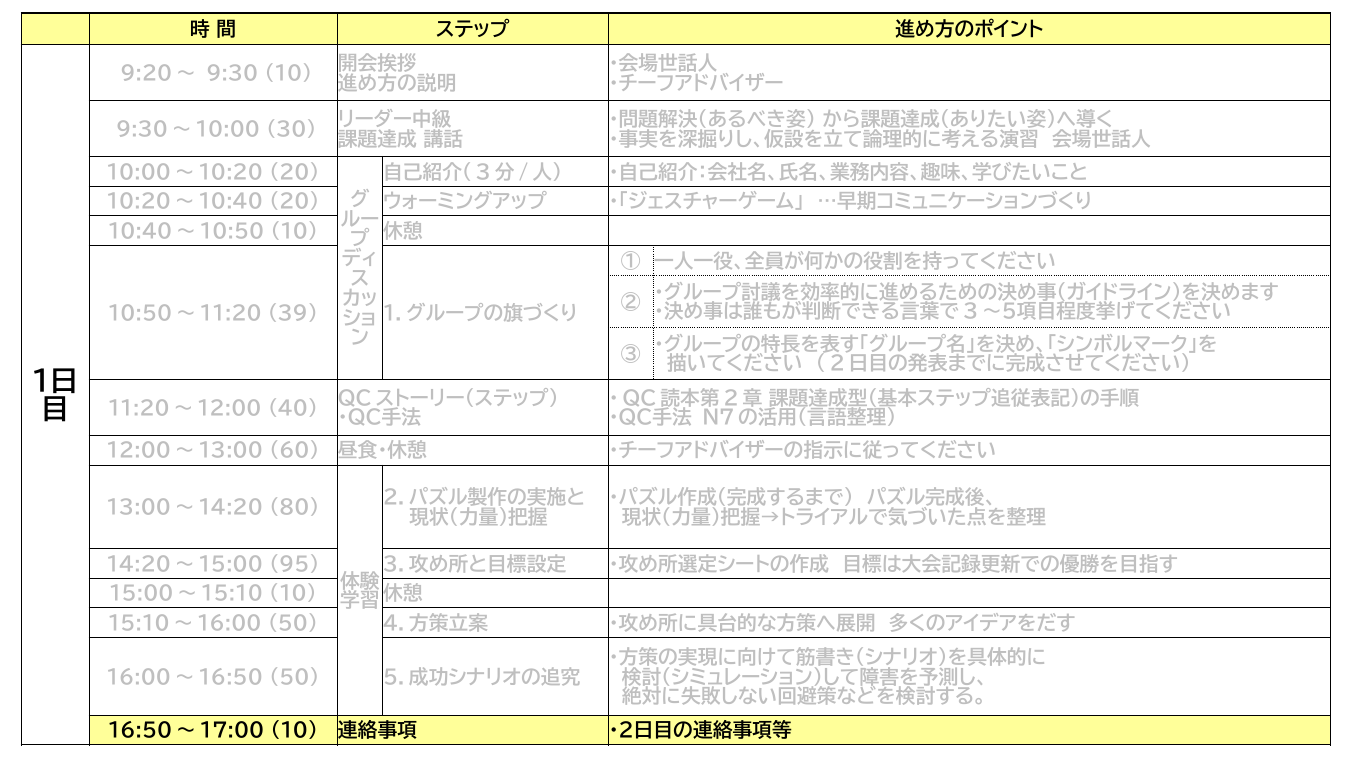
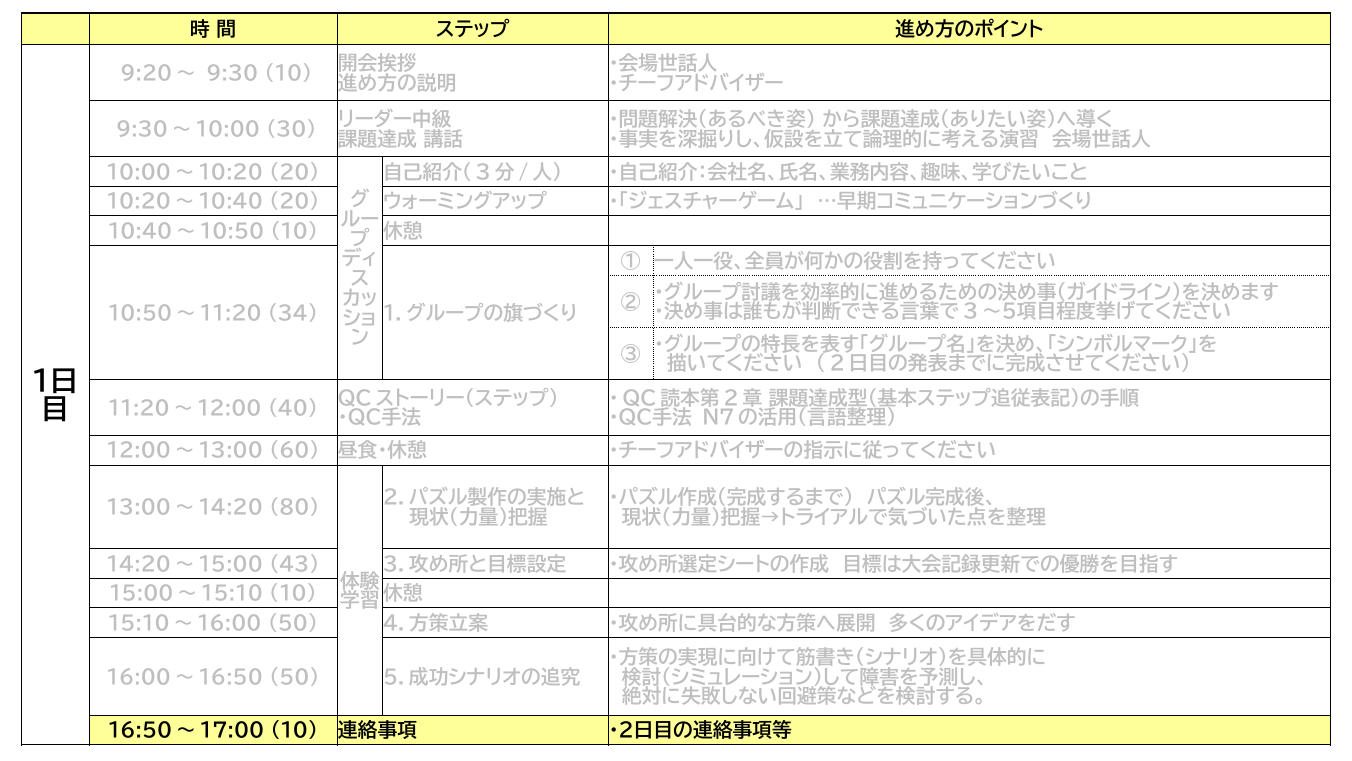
39: 39 -> 34 (293, 313)
95: 95 -> 43 (294, 564)
